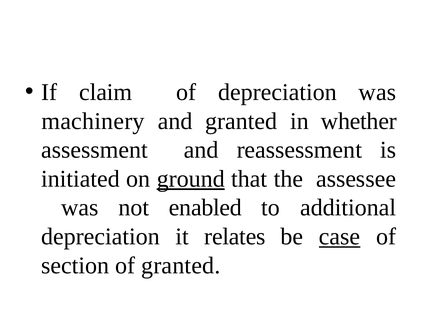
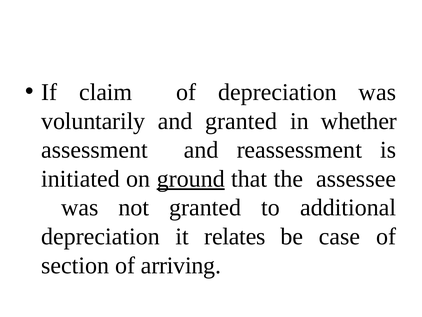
machinery: machinery -> voluntarily (93, 121)
not enabled: enabled -> granted (205, 207)
case underline: present -> none (340, 236)
of granted: granted -> arriving (181, 265)
